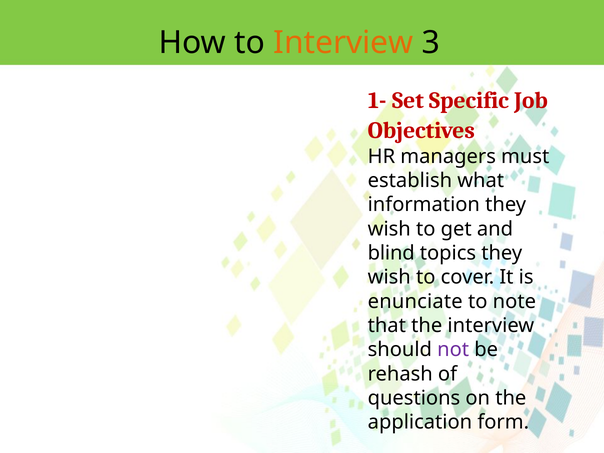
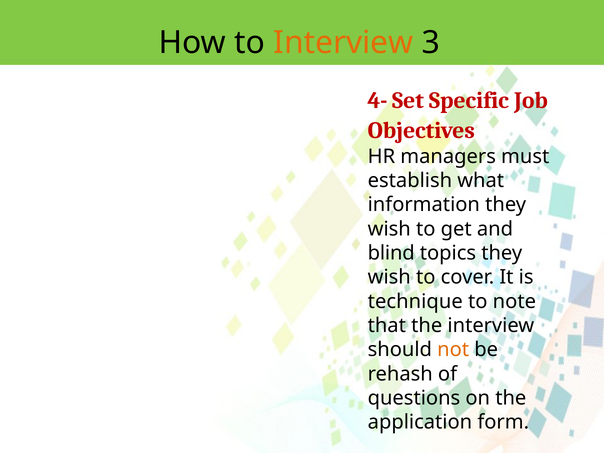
1-: 1- -> 4- (377, 100)
enunciate: enunciate -> technique (415, 301)
not colour: purple -> orange (453, 350)
